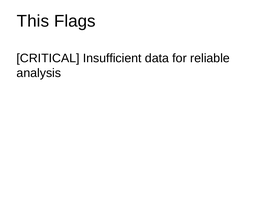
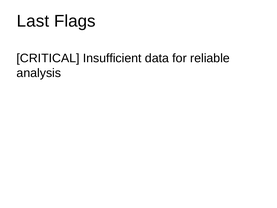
This: This -> Last (33, 21)
